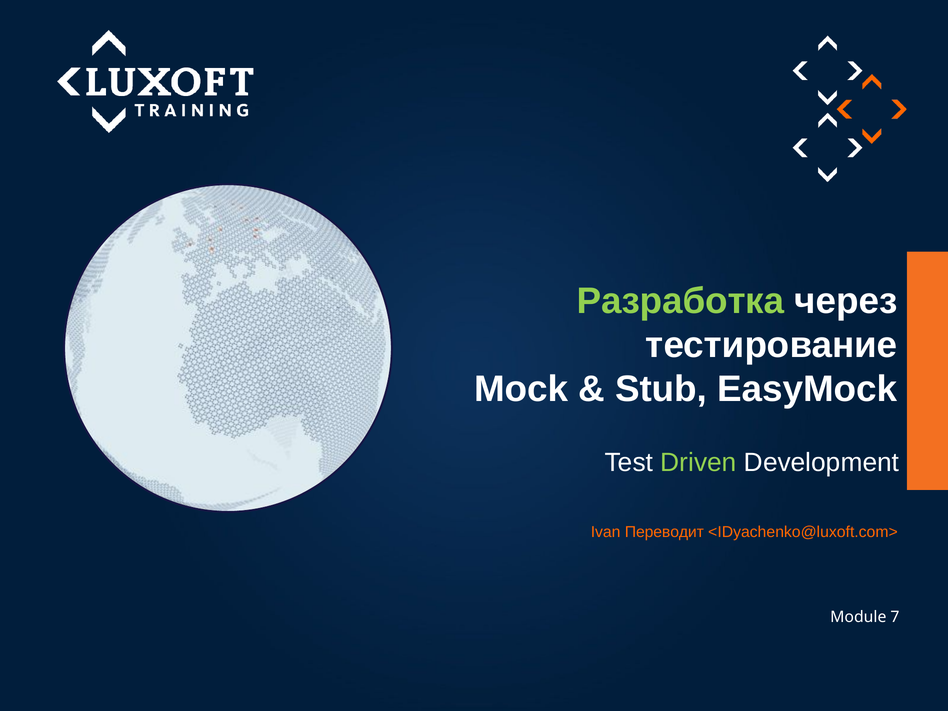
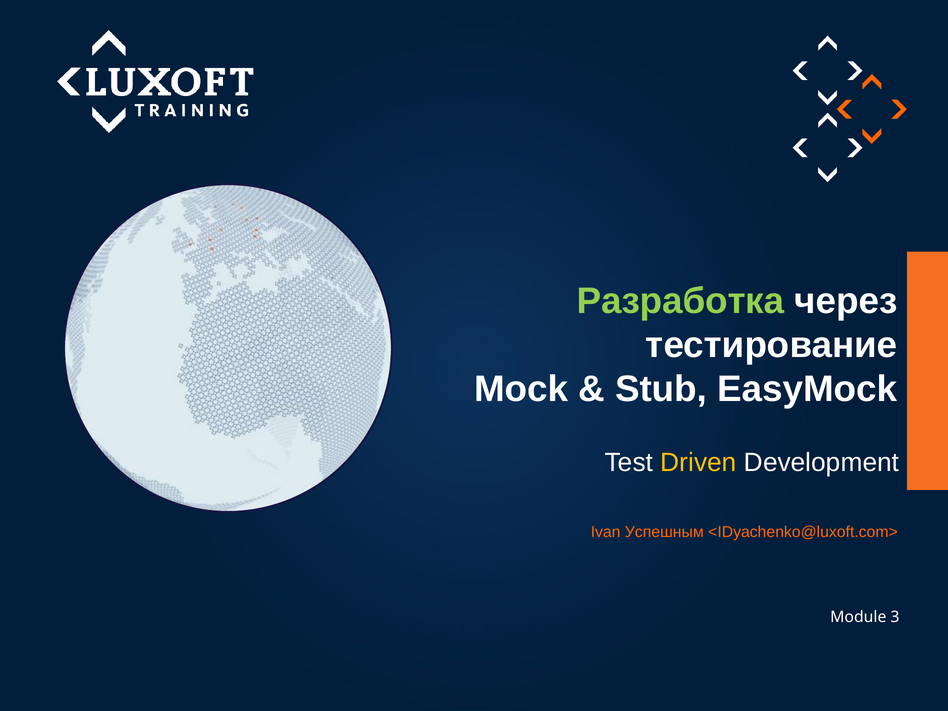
Driven colour: light green -> yellow (699, 463)
Переводит: Переводит -> Успешным (664, 532)
7: 7 -> 3 (895, 617)
